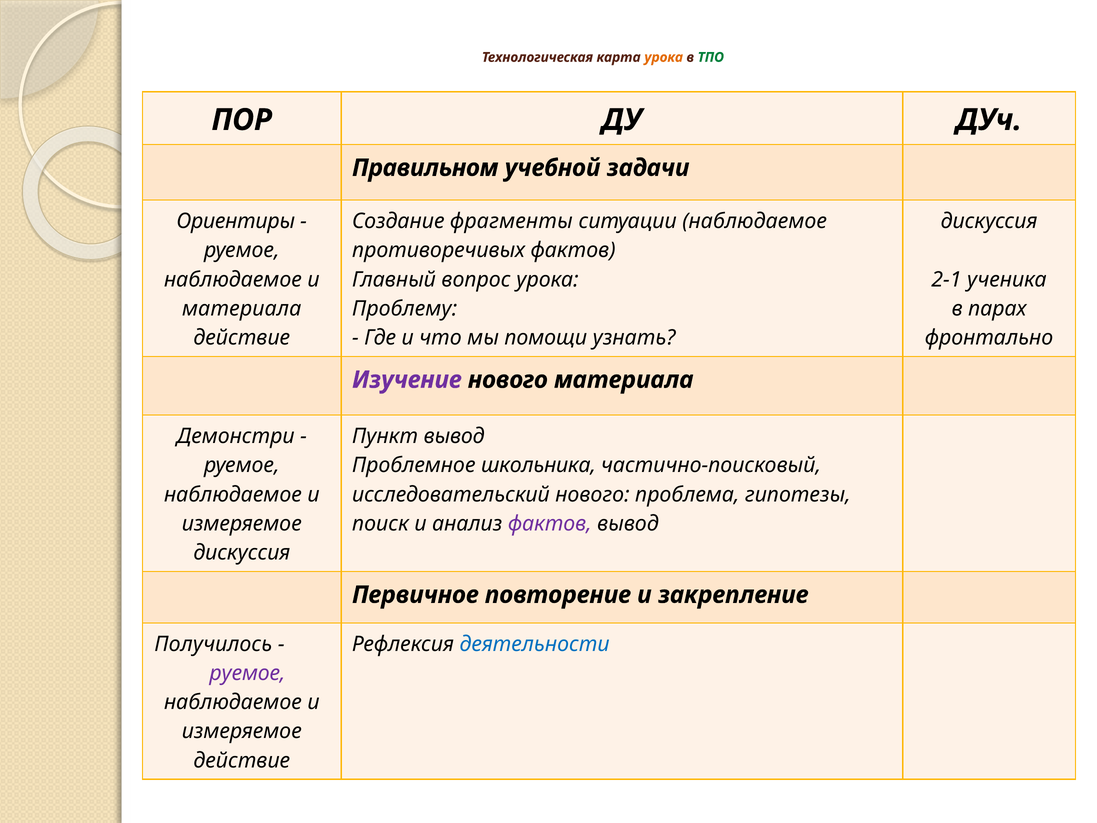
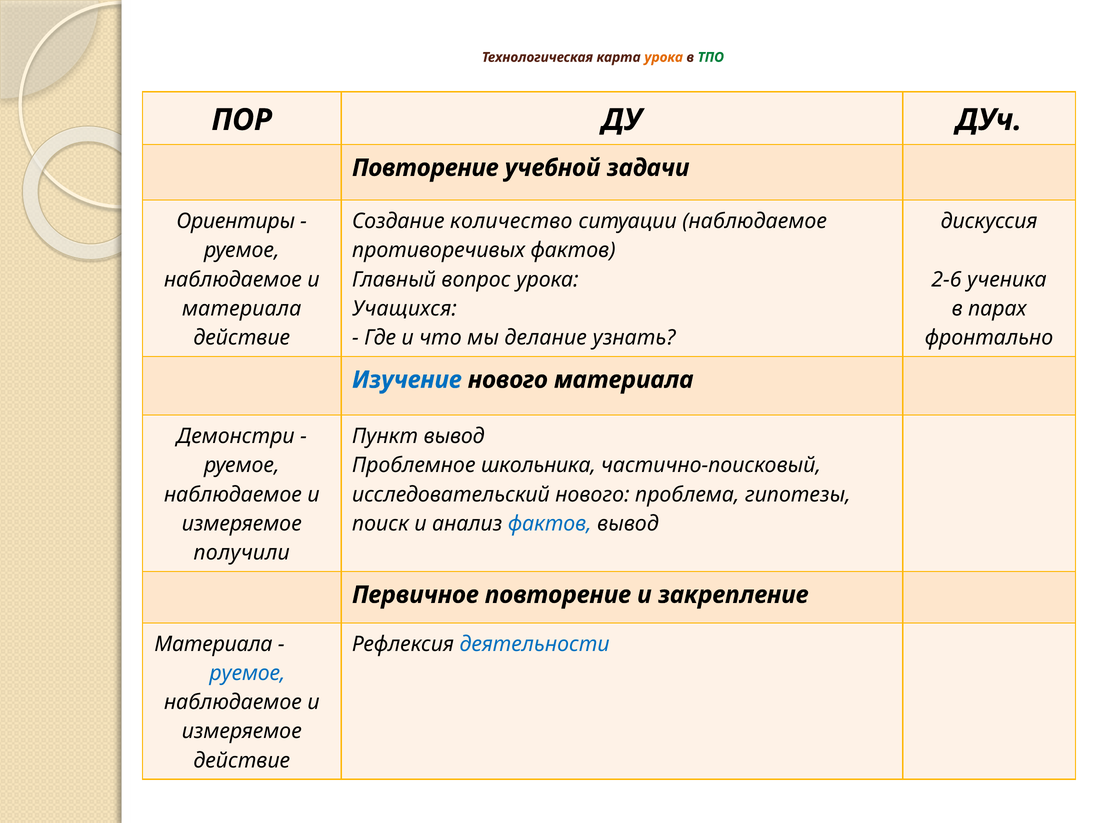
Правильном: Правильном -> Повторение (425, 168)
фрагменты: фрагменты -> количество (511, 221)
2-1: 2-1 -> 2-6 (946, 279)
Проблему: Проблему -> Учащихся (405, 308)
помощи: помощи -> делание (546, 338)
Изучение colour: purple -> blue (407, 380)
фактов colour: purple -> blue (550, 523)
дискуссия: дискуссия -> получили (242, 552)
Получилось: Получилось -> Материала (213, 644)
руемое colour: purple -> blue (247, 673)
